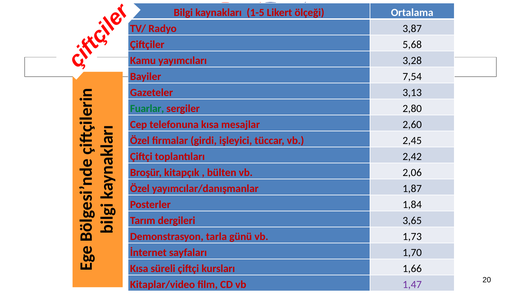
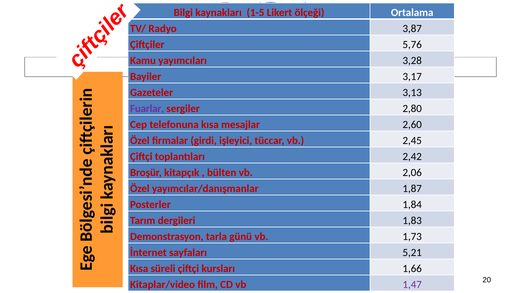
5,68: 5,68 -> 5,76 (412, 45)
7,54: 7,54 -> 3,17 (412, 77)
Fuarlar colour: green -> purple (147, 109)
3,65: 3,65 -> 1,83 (412, 221)
1,70: 1,70 -> 5,21 (412, 253)
